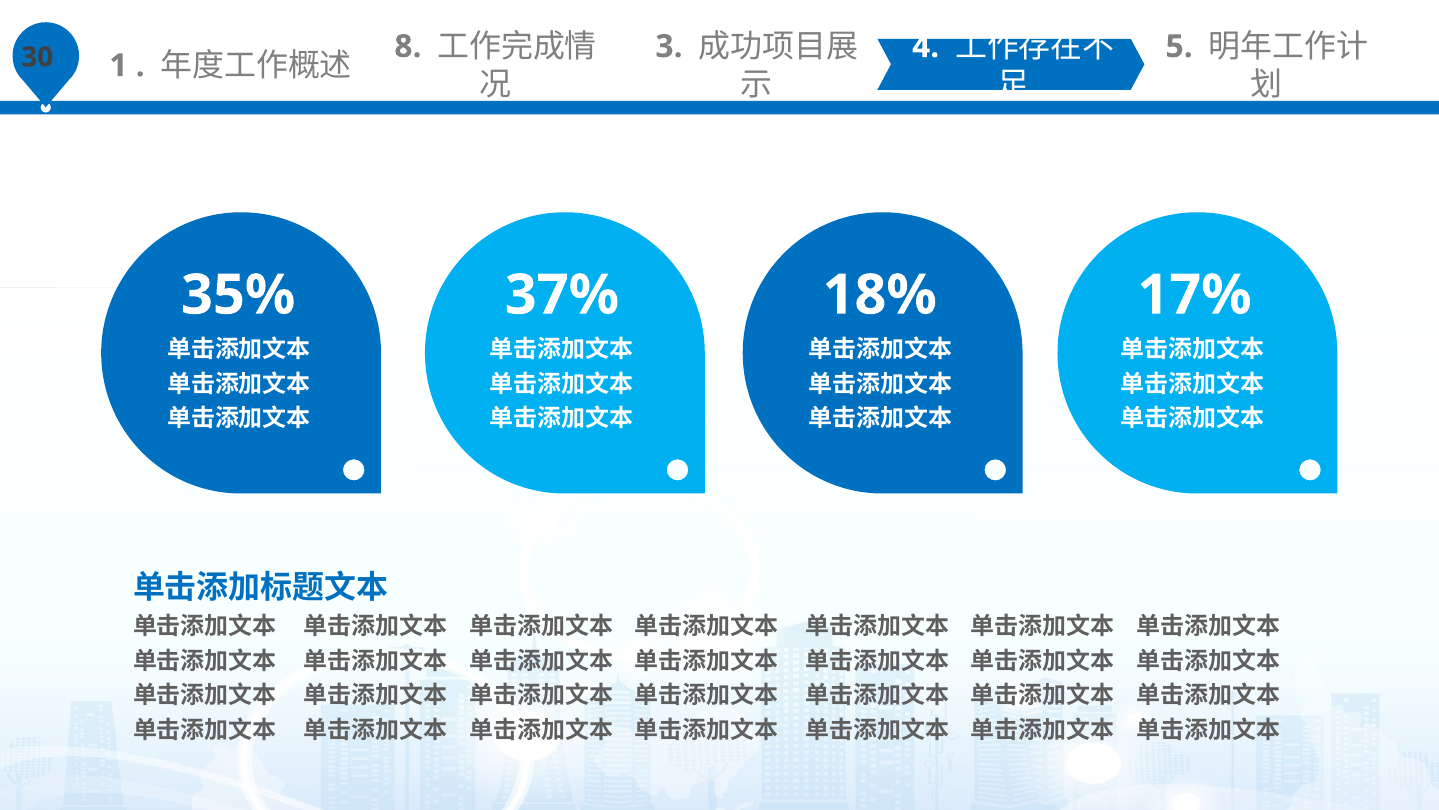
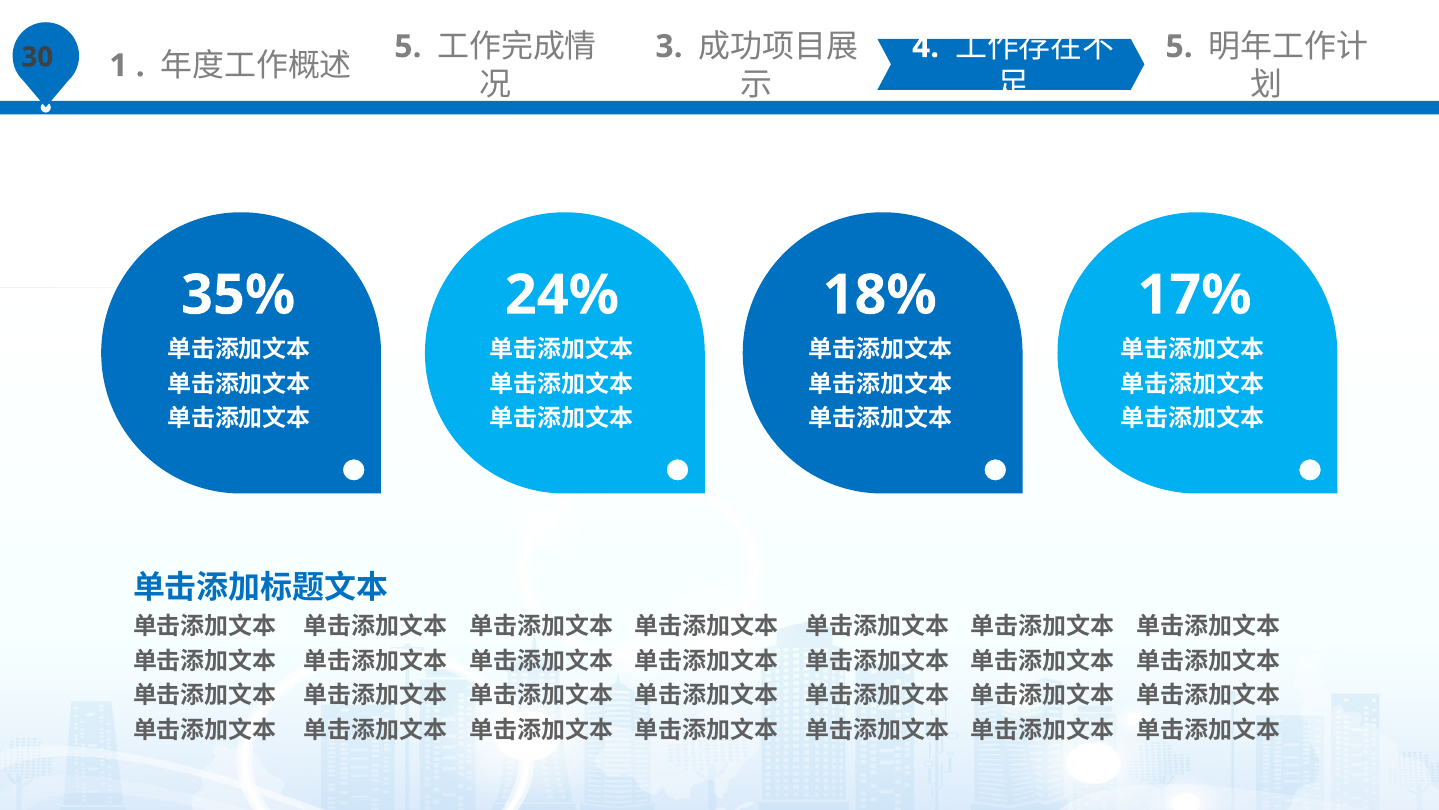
8: 8 -> 5 (408, 47)
37%: 37% -> 24% (562, 295)
